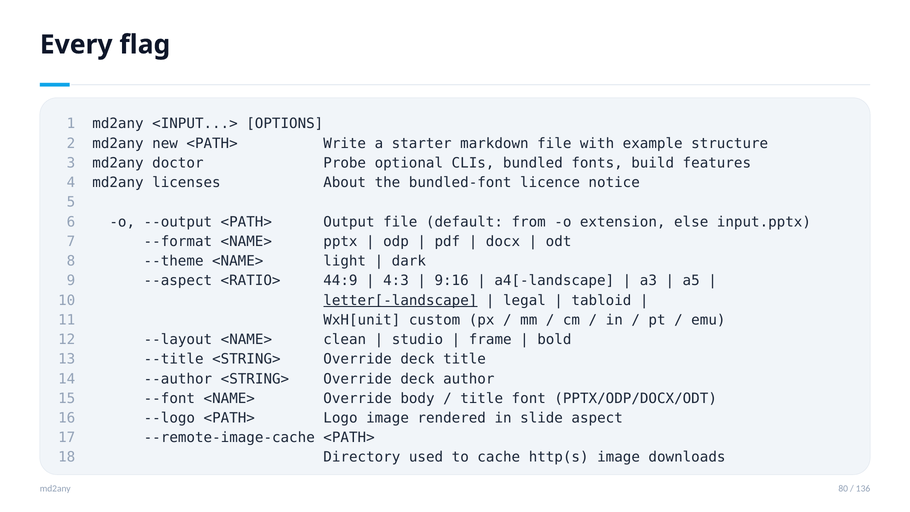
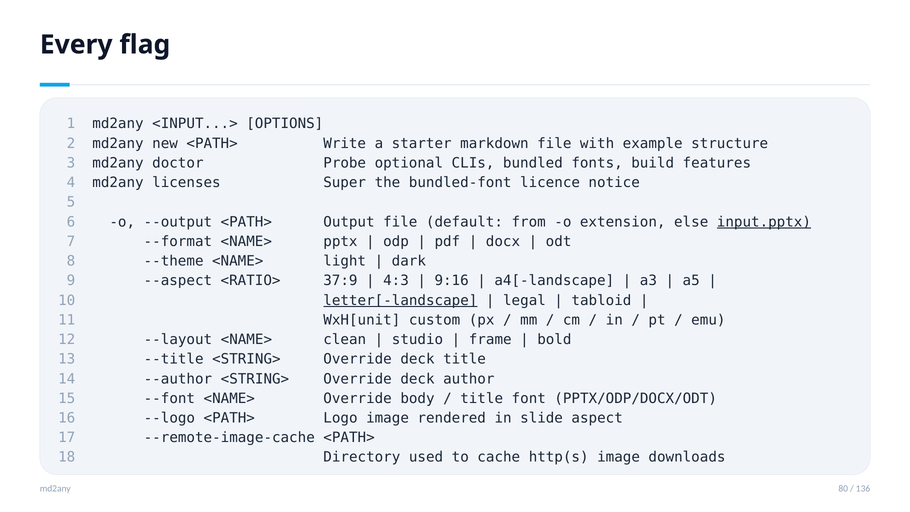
About: About -> Super (345, 183)
input.pptx underline: none -> present (764, 222)
44:9: 44:9 -> 37:9 (340, 281)
